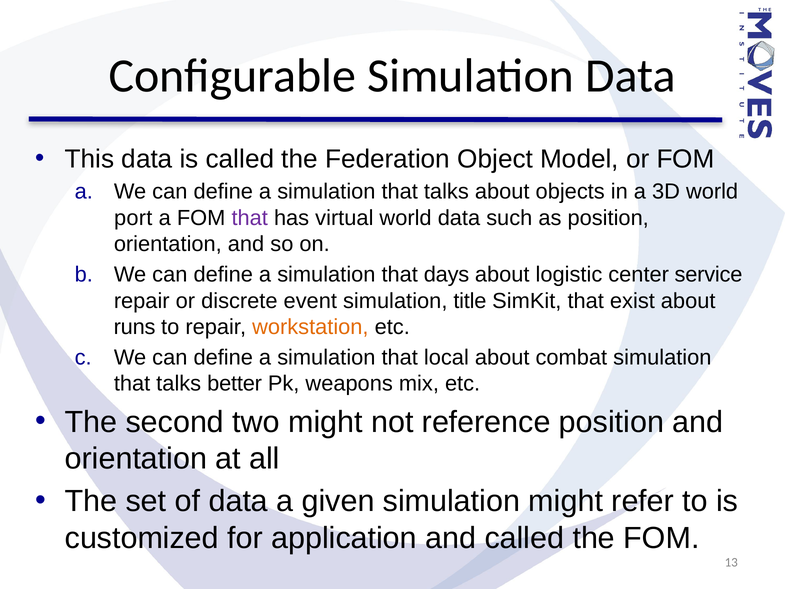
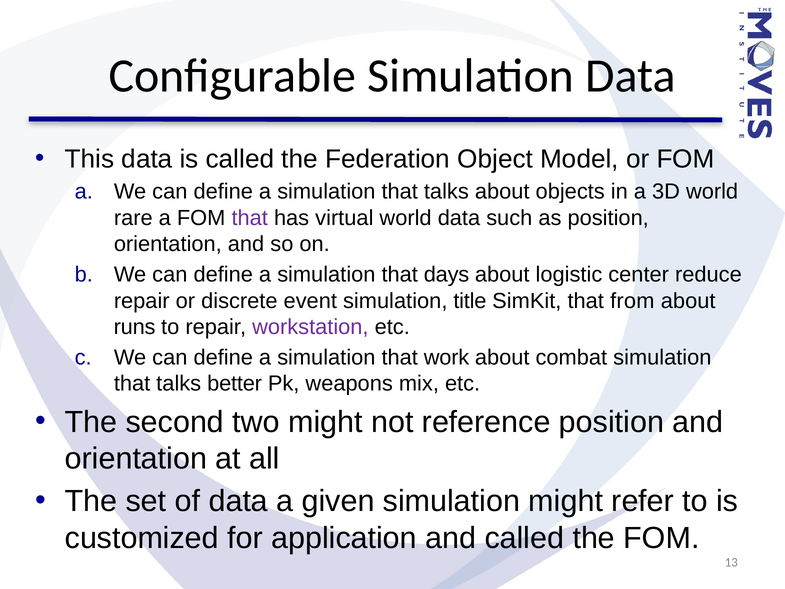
port: port -> rare (133, 218)
service: service -> reduce (708, 275)
exist: exist -> from (632, 301)
workstation colour: orange -> purple (310, 327)
local: local -> work (447, 357)
